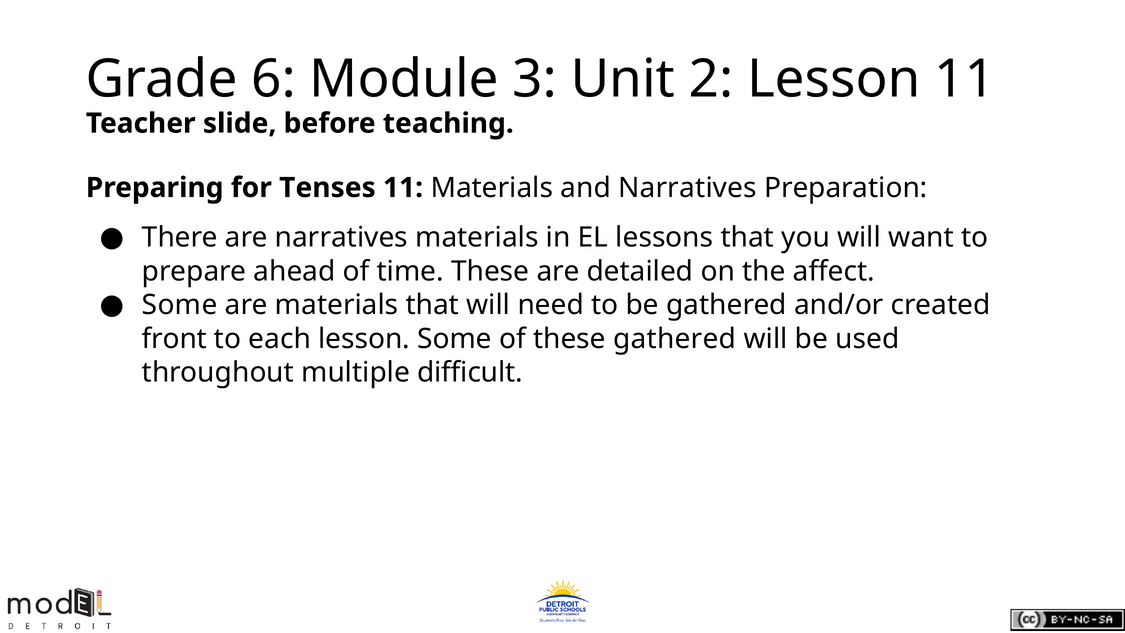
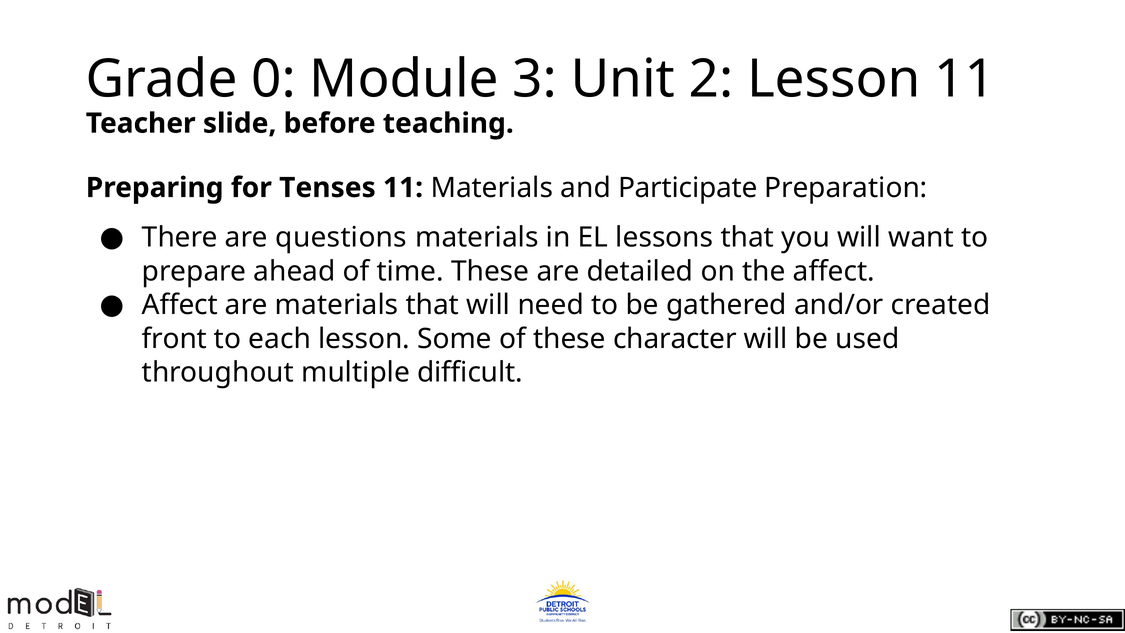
6: 6 -> 0 (273, 79)
and Narratives: Narratives -> Participate (688, 188)
are narratives: narratives -> questions (341, 238)
Some: Some -> Affect (180, 305)
these gathered: gathered -> character (675, 339)
